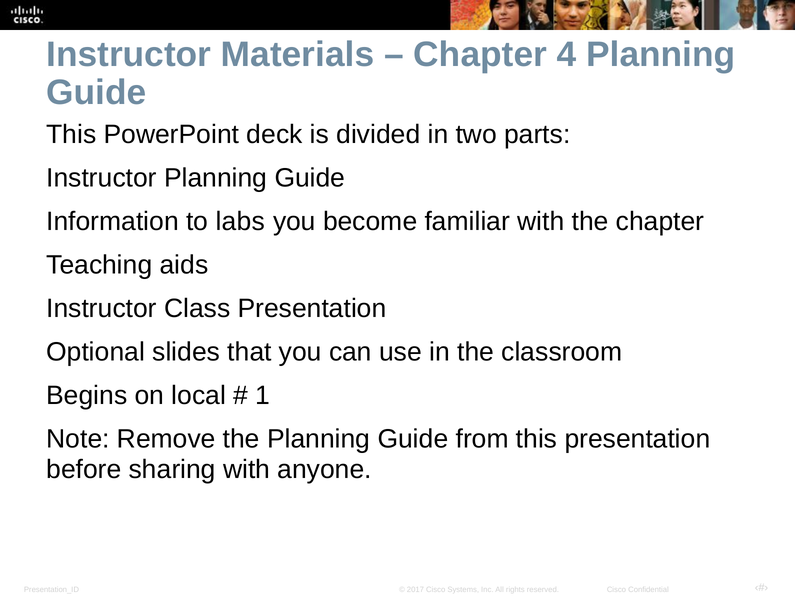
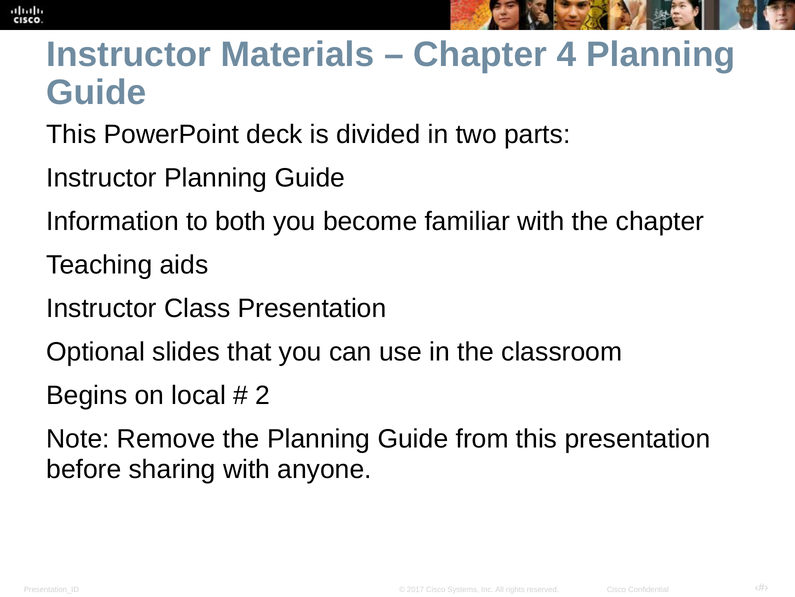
labs: labs -> both (241, 221)
1: 1 -> 2 (263, 395)
